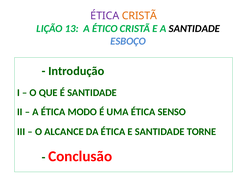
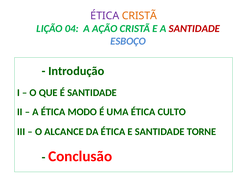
13: 13 -> 04 (72, 29)
ÉTICO: ÉTICO -> AÇÃO (105, 29)
SANTIDADE colour: black -> red (194, 29)
SENSO: SENSO -> CULTO (172, 112)
